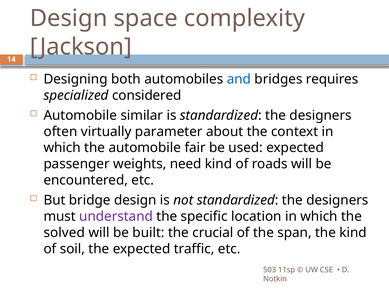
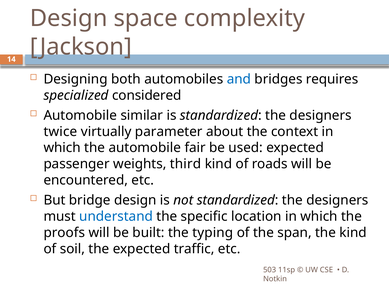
often: often -> twice (60, 131)
need: need -> third (186, 164)
understand colour: purple -> blue (116, 216)
solved: solved -> proofs (64, 232)
crucial: crucial -> typing (213, 232)
